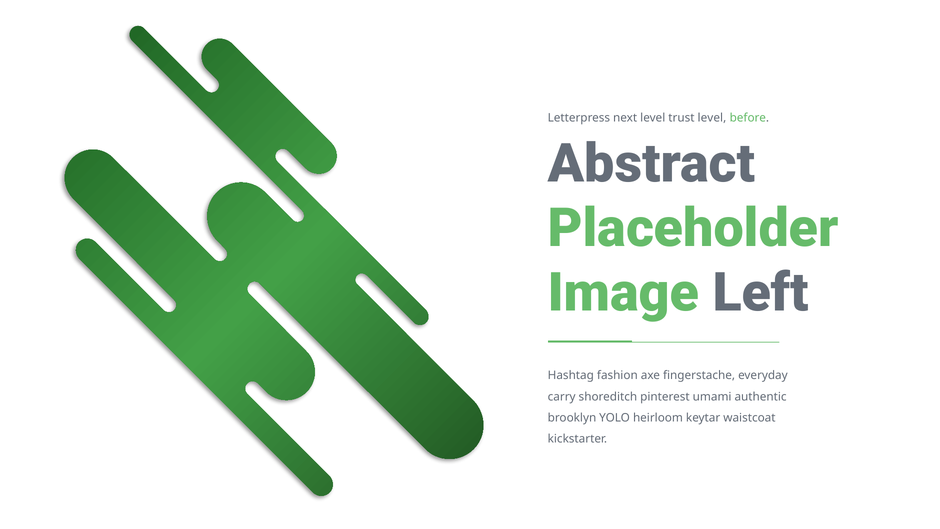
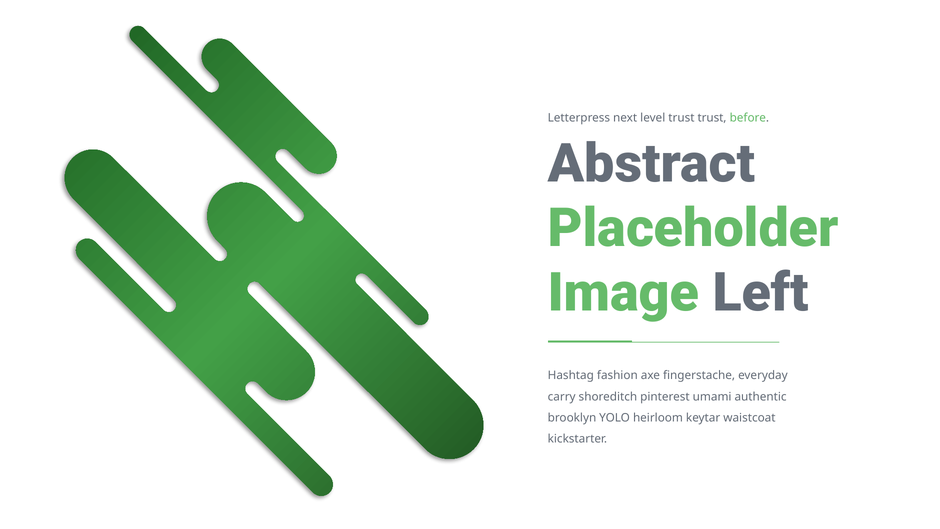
trust level: level -> trust (712, 118)
